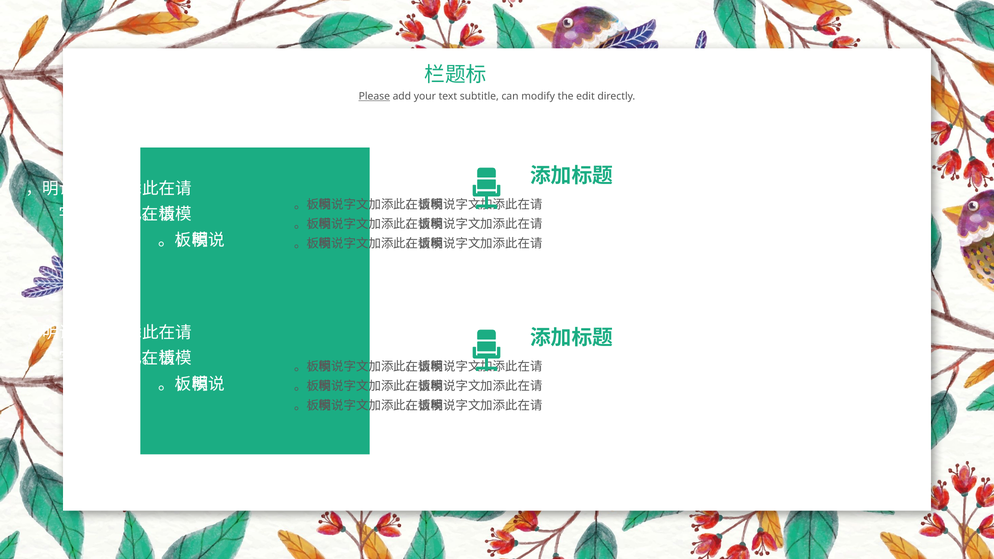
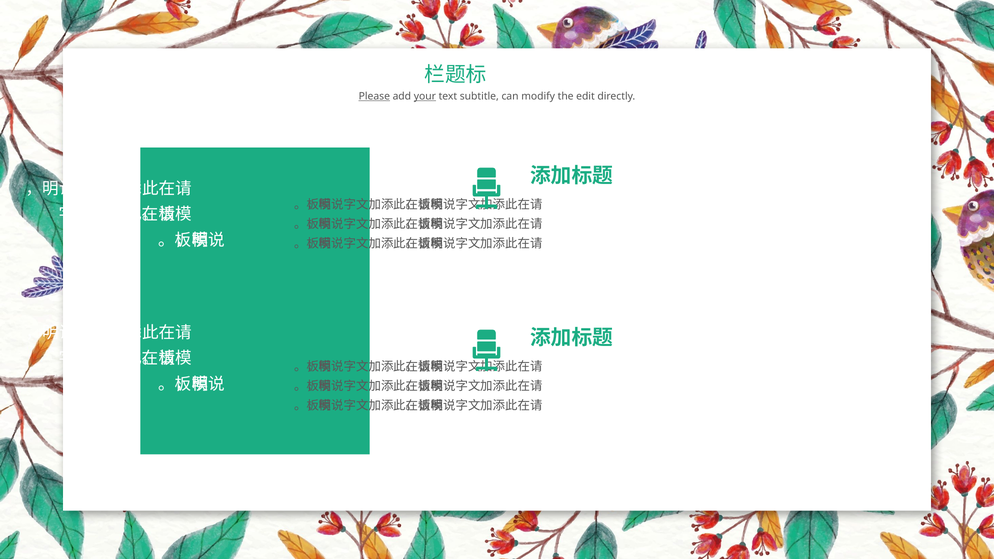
your underline: none -> present (425, 96)
